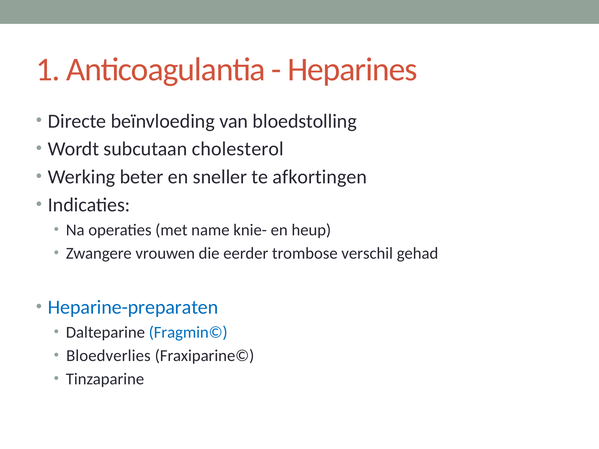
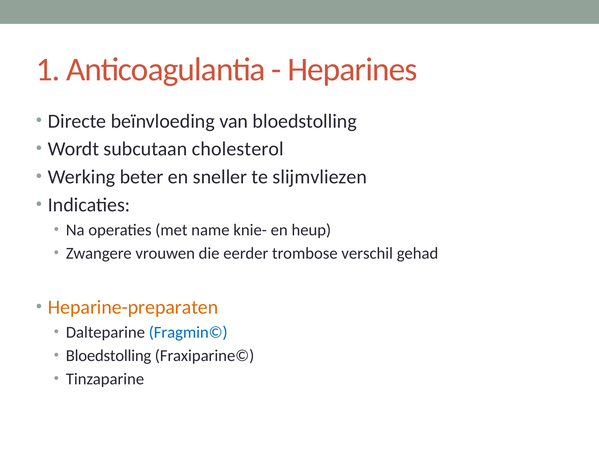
afkortingen: afkortingen -> slijmvliezen (320, 177)
Heparine-preparaten colour: blue -> orange (133, 308)
Bloedverlies: Bloedverlies -> Bloedstolling (109, 356)
